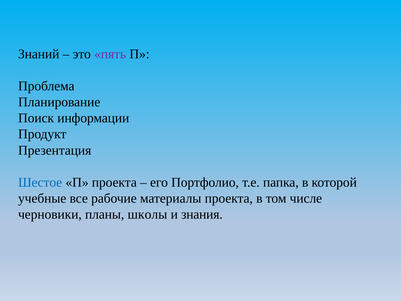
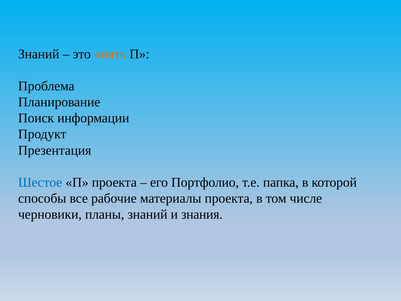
пять colour: purple -> orange (110, 54)
учебные: учебные -> способы (42, 198)
планы школы: школы -> знаний (148, 214)
